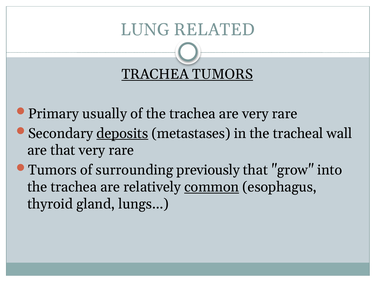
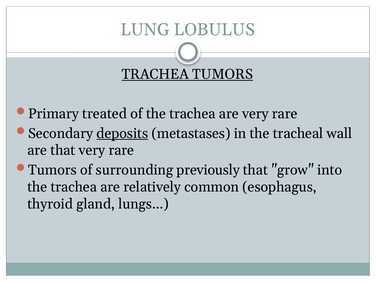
RELATED: RELATED -> LOBULUS (214, 30)
usually: usually -> treated (105, 114)
common underline: present -> none (212, 187)
